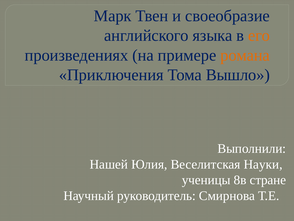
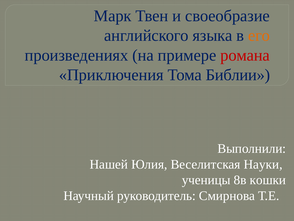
романа colour: orange -> red (245, 55)
Вышло: Вышло -> Библии (238, 75)
стране: стране -> кошки (268, 180)
